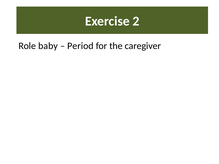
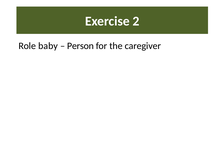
Period: Period -> Person (81, 46)
